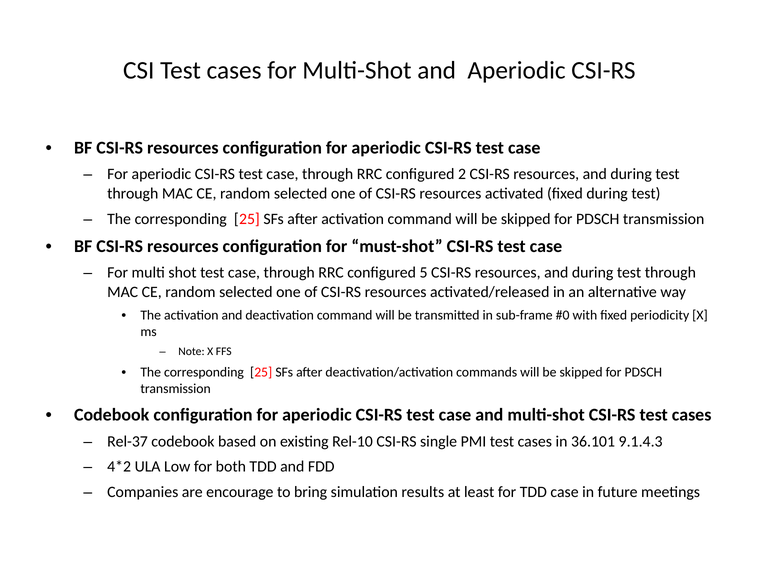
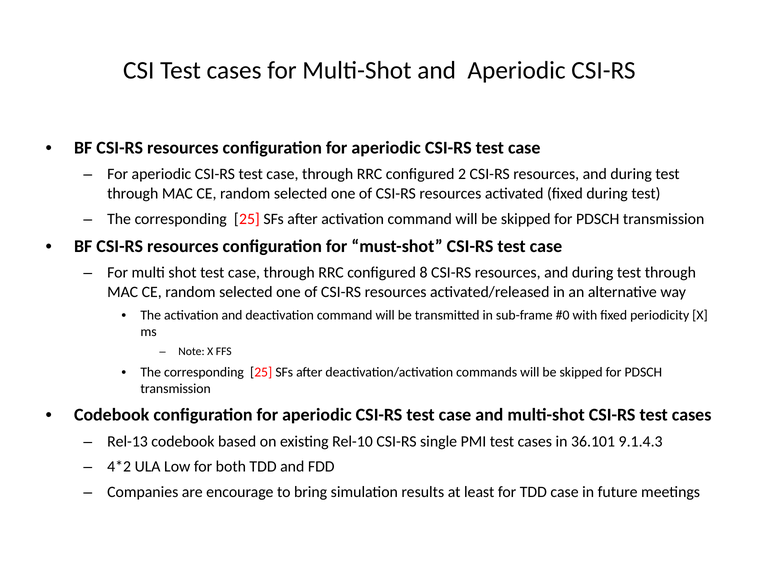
5: 5 -> 8 (424, 273)
Rel-37: Rel-37 -> Rel-13 (128, 442)
